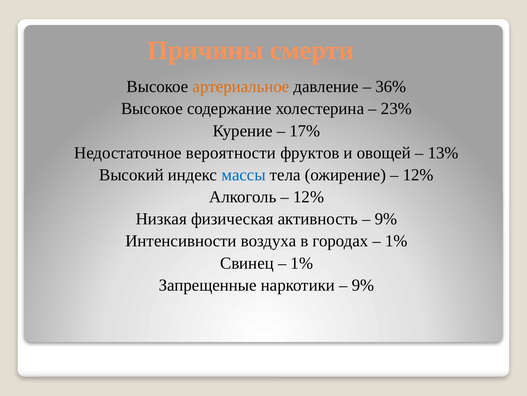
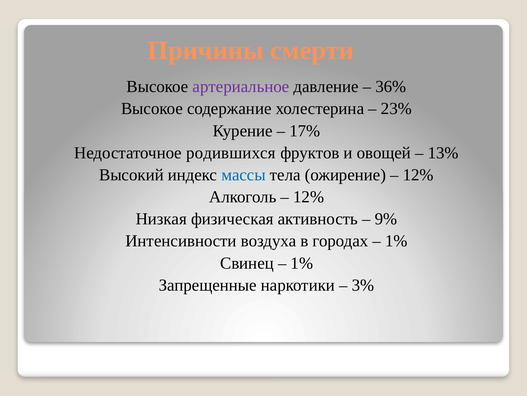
артериальное colour: orange -> purple (241, 87)
вероятности: вероятности -> родившихся (231, 153)
9%: 9% -> 3% (363, 285)
